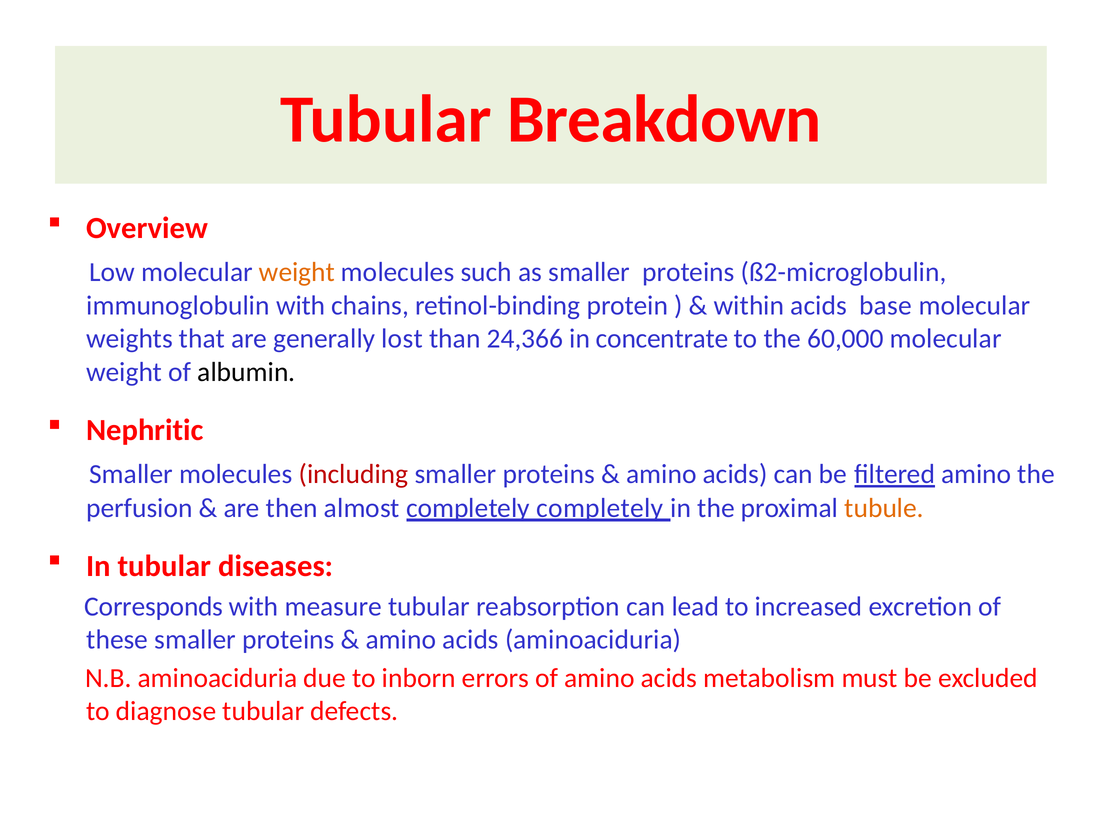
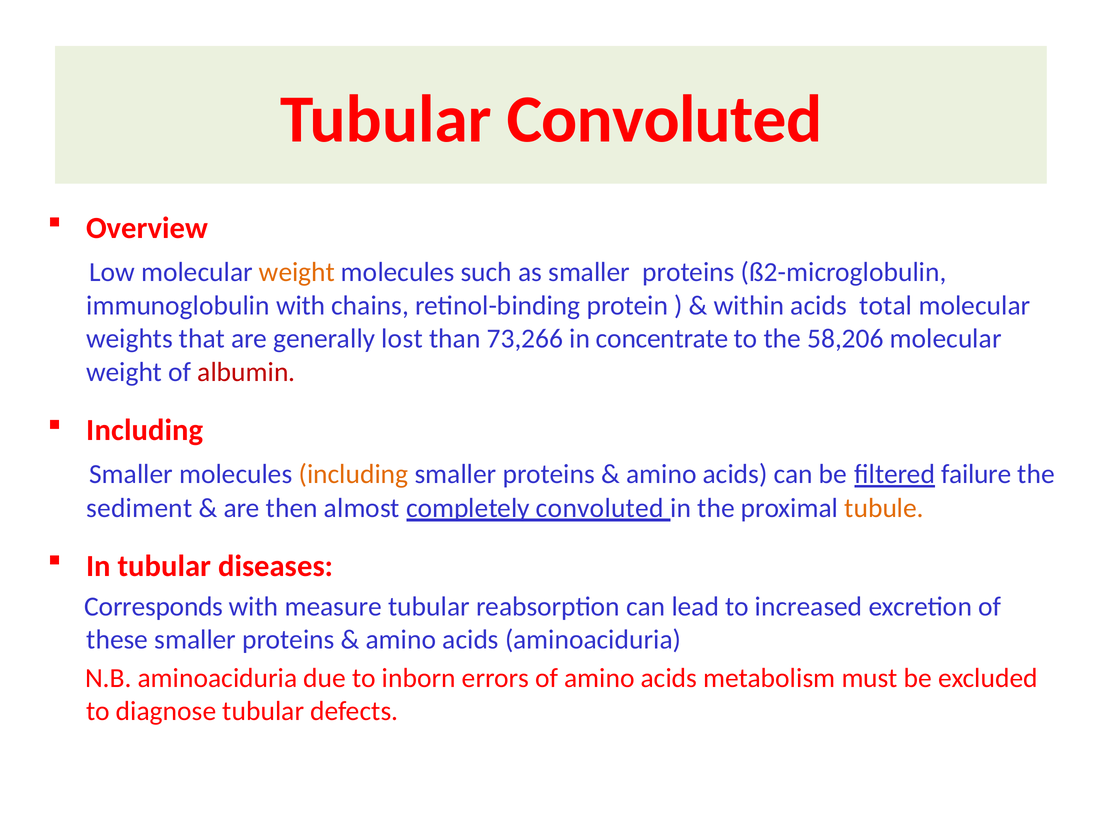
Tubular Breakdown: Breakdown -> Convoluted (664, 119)
base: base -> total (886, 306)
24,366: 24,366 -> 73,266 (525, 339)
60,000: 60,000 -> 58,206 (845, 339)
albumin colour: black -> red (246, 372)
Nephritic: Nephritic -> Including (145, 430)
including colour: red -> orange (354, 474)
filtered amino: amino -> failure (976, 474)
perfusion: perfusion -> sediment (139, 508)
completely completely: completely -> convoluted (600, 508)
